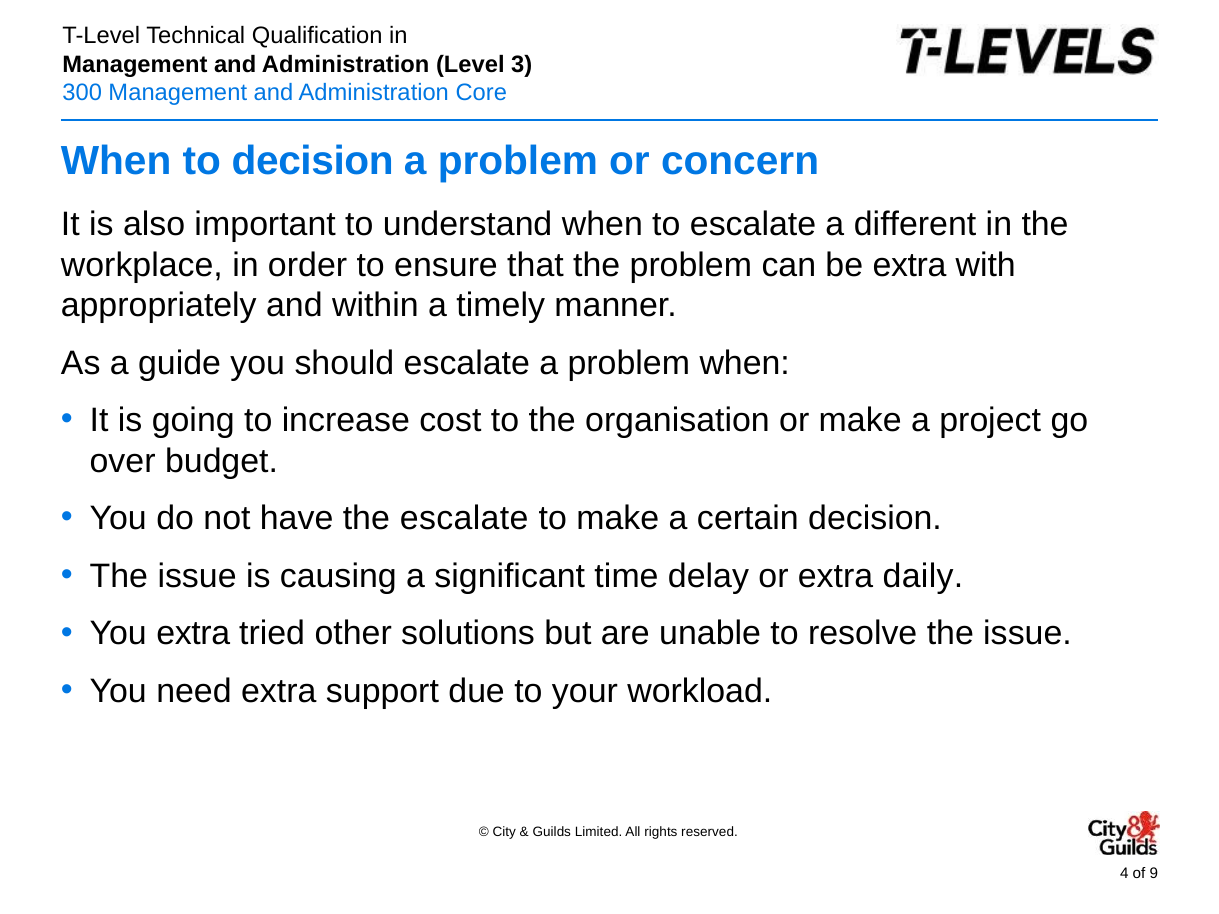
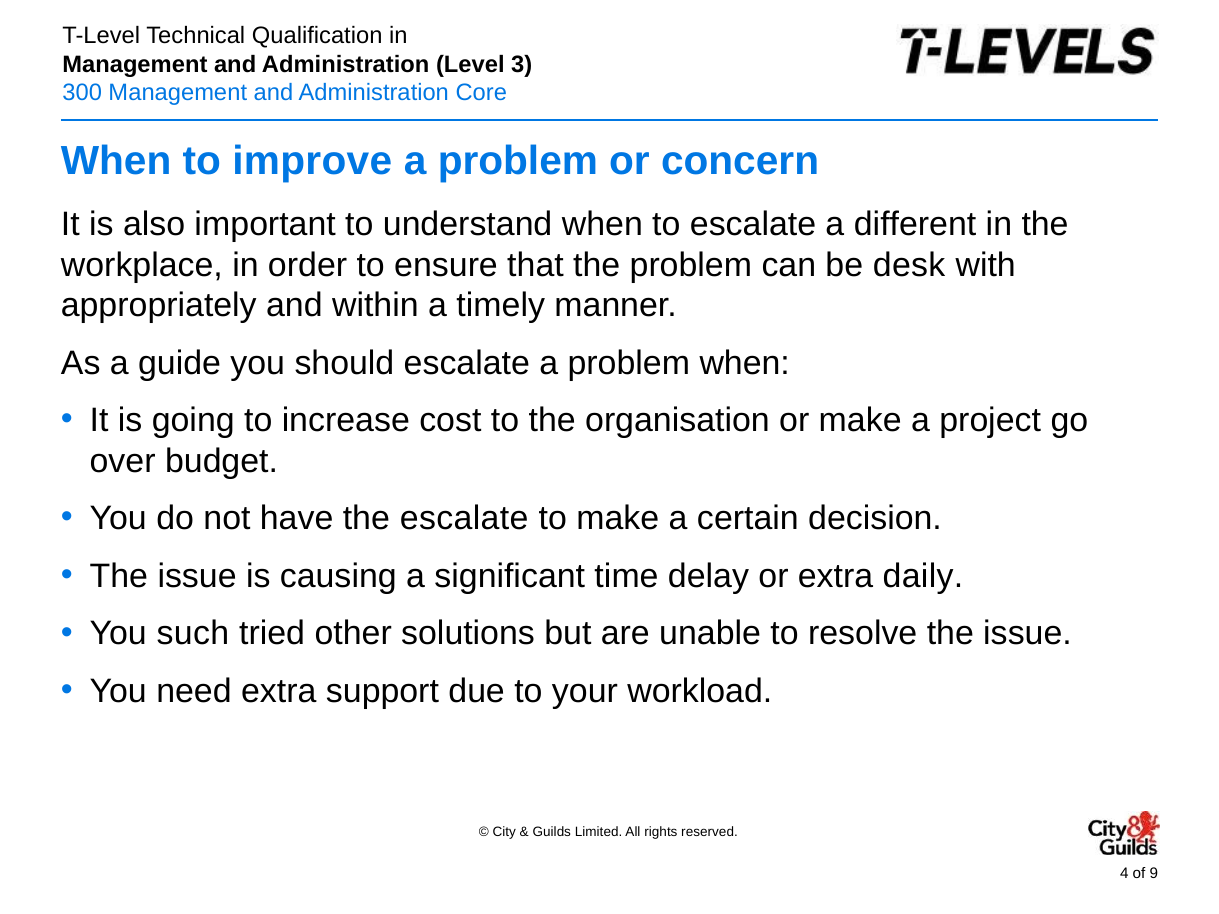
to decision: decision -> improve (312, 162)
be extra: extra -> desk (909, 265)
You extra: extra -> such (193, 634)
